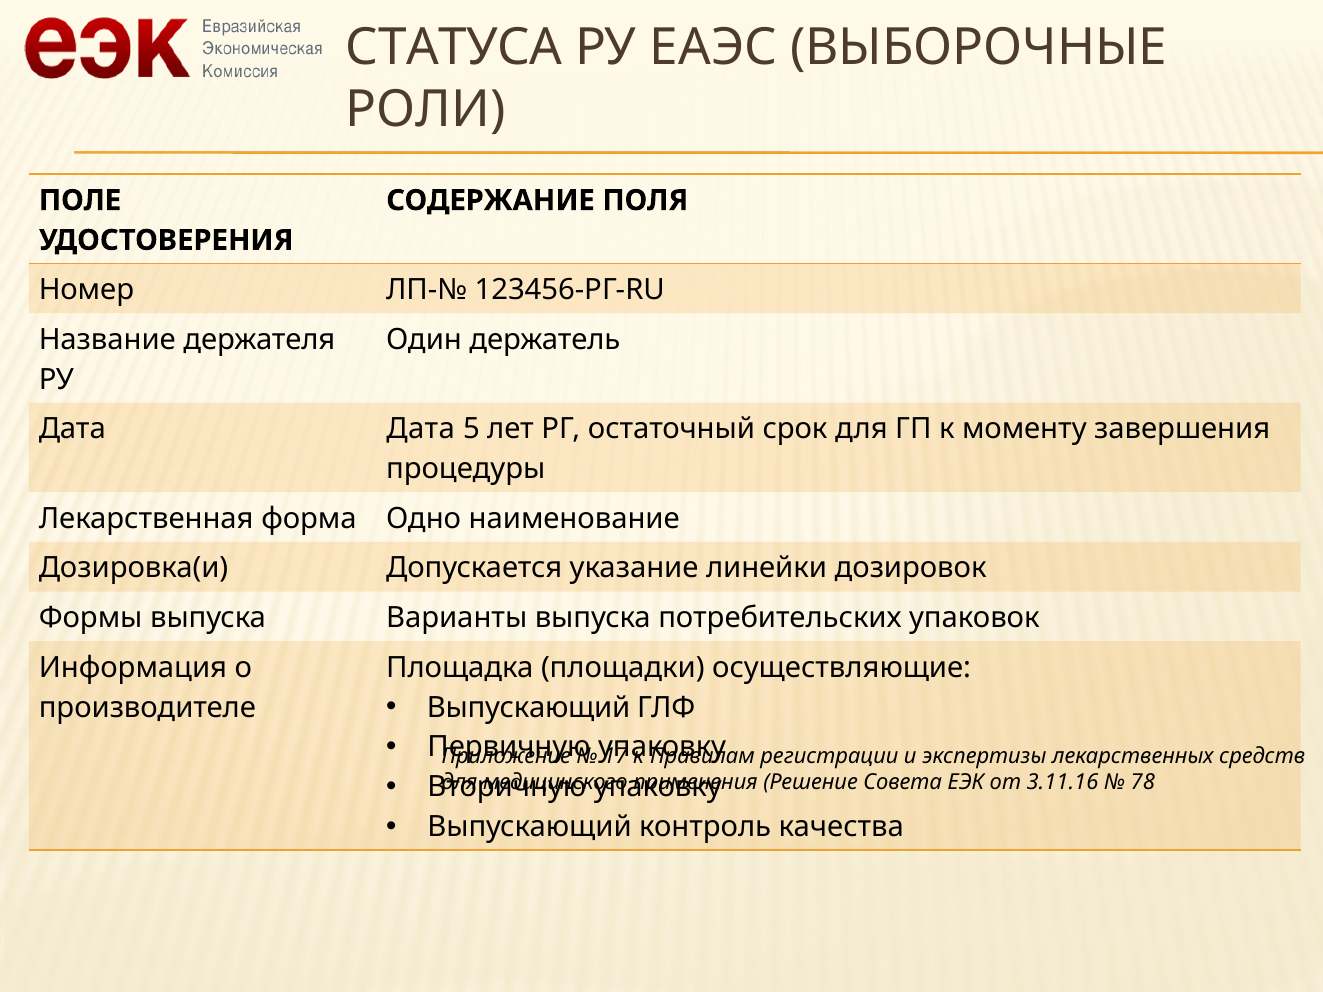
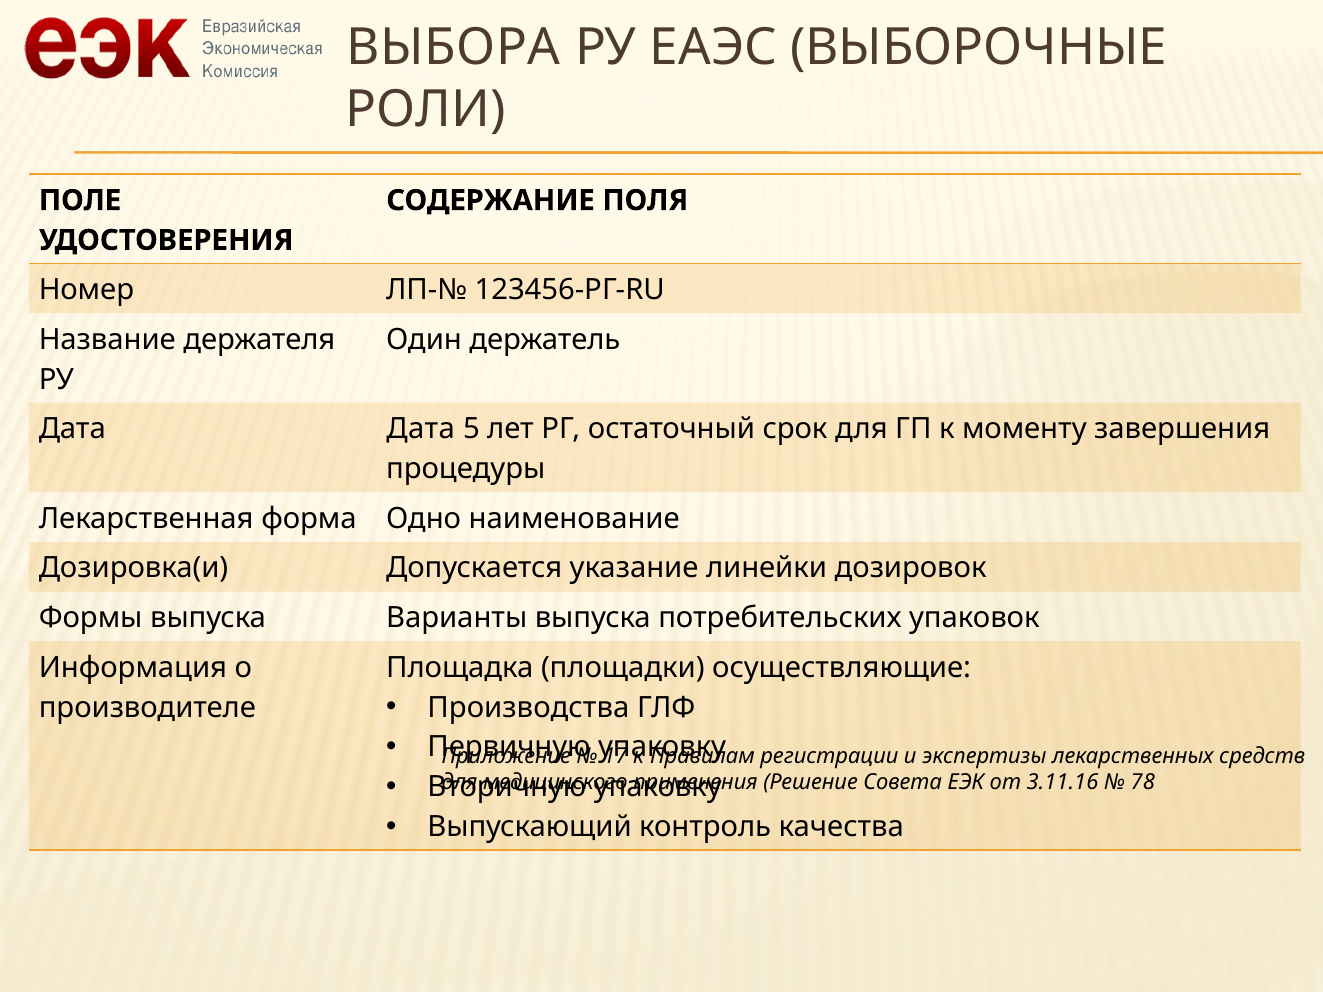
СТАТУСА: СТАТУСА -> ВЫБОРА (454, 48)
Выпускающий: Выпускающий -> Производства (528, 708)
